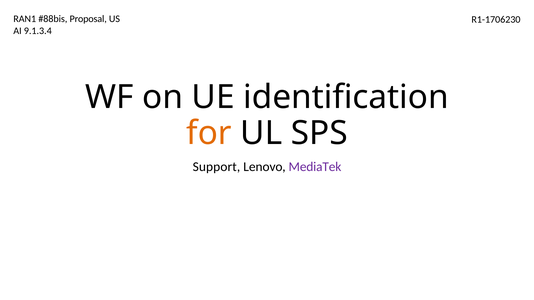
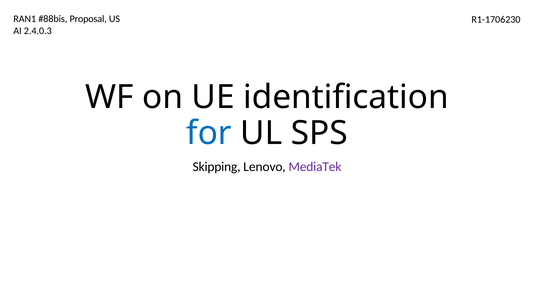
9.1.3.4: 9.1.3.4 -> 2.4.0.3 (38, 31)
for colour: orange -> blue (209, 133)
Support: Support -> Skipping (217, 167)
